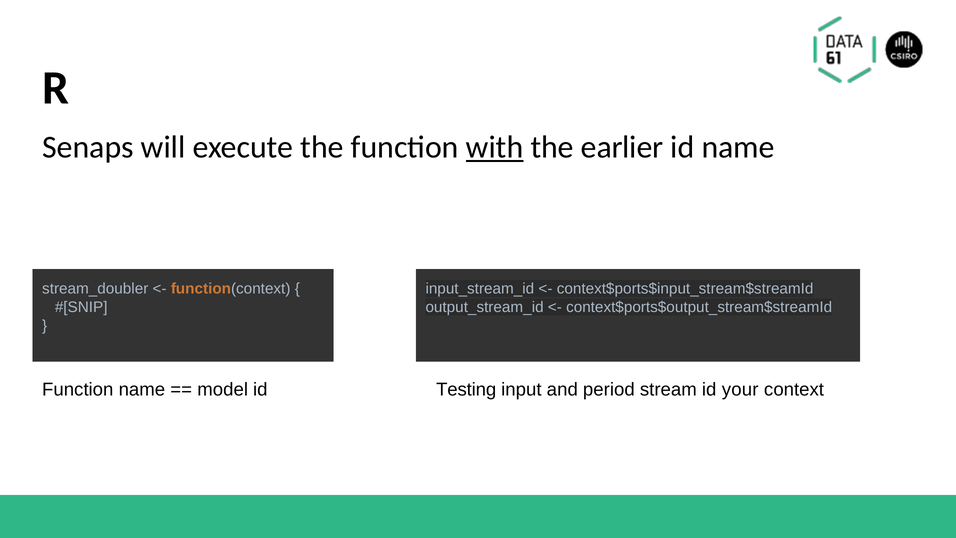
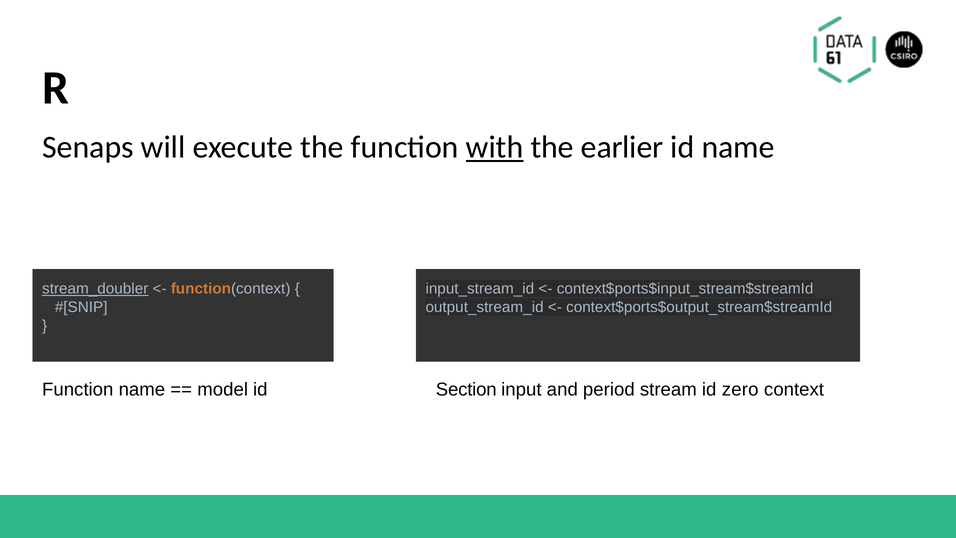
stream_doubler underline: none -> present (95, 289)
Testing: Testing -> Section (466, 389)
your: your -> zero (740, 389)
